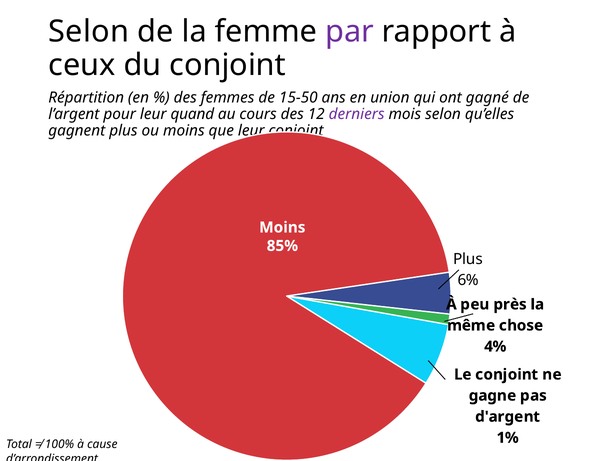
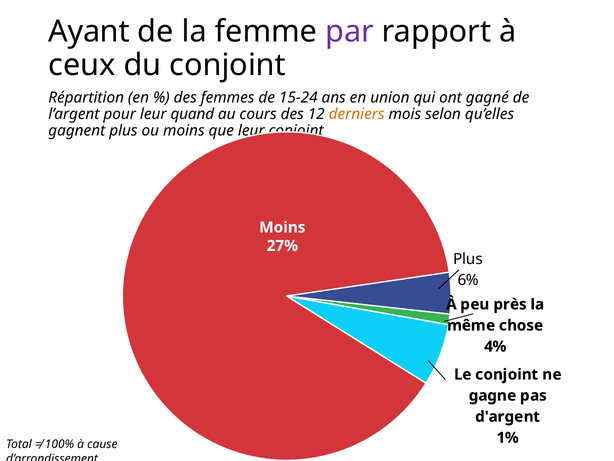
Selon: Selon -> Ayant (89, 32)
15-50: 15-50 -> 15-24 (298, 97)
derniers colour: purple -> orange (357, 114)
85%: 85% -> 27% (282, 246)
